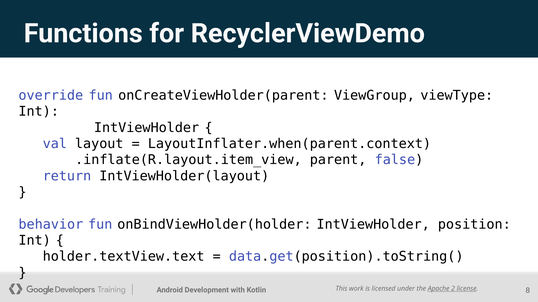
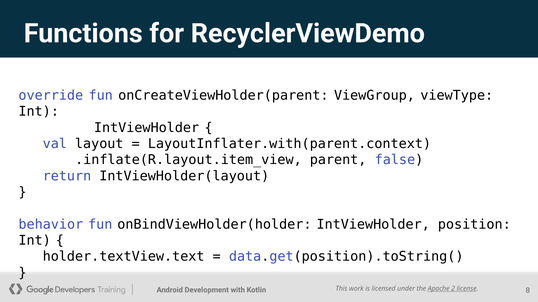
LayoutInflater.when(parent.context: LayoutInflater.when(parent.context -> LayoutInflater.with(parent.context (289, 144)
